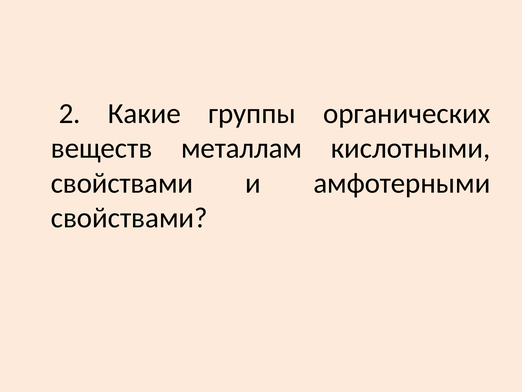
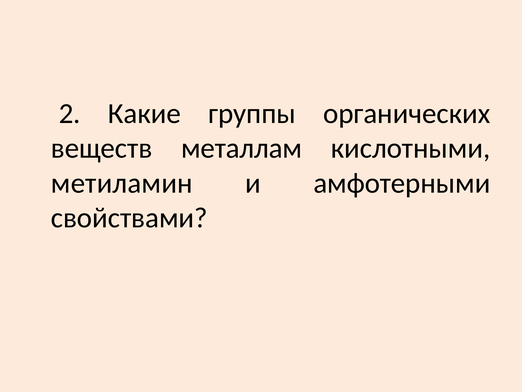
свойствами: свойствами -> метиламин (122, 183)
